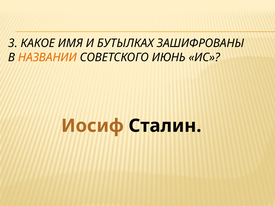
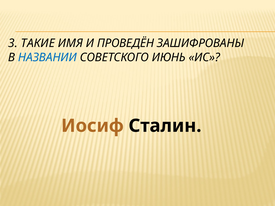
КАКОЕ: КАКОЕ -> ТАКИЕ (38, 43)
БУТЫЛКАХ: БУТЫЛКАХ -> ПРОВЕДЁН (126, 43)
НАЗВАНИИ colour: orange -> blue (47, 57)
